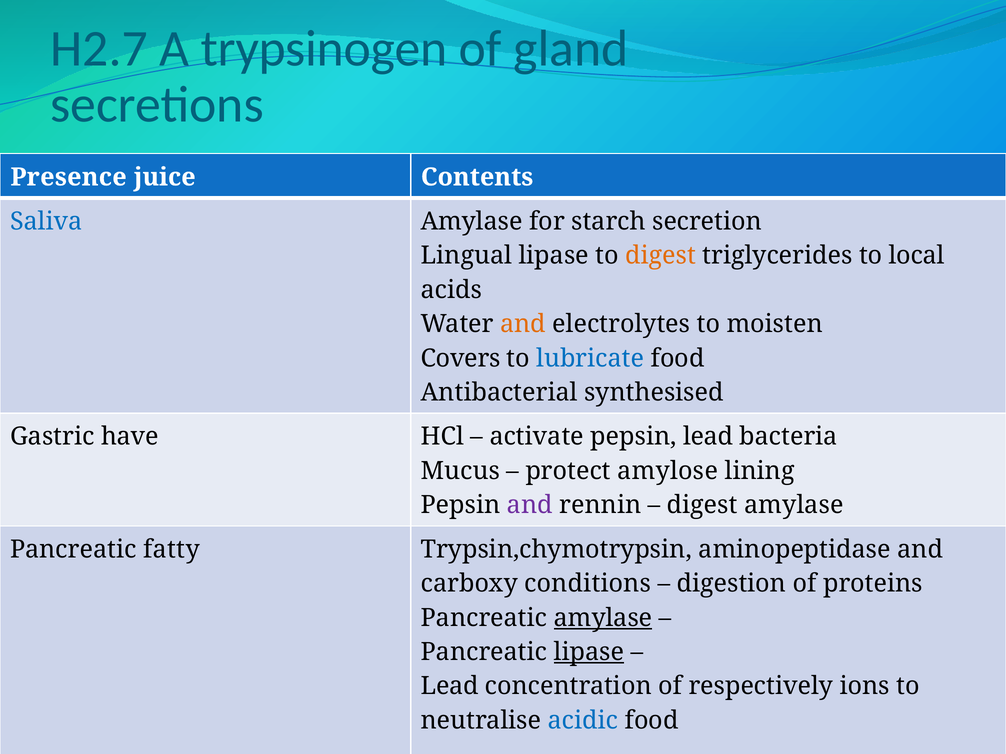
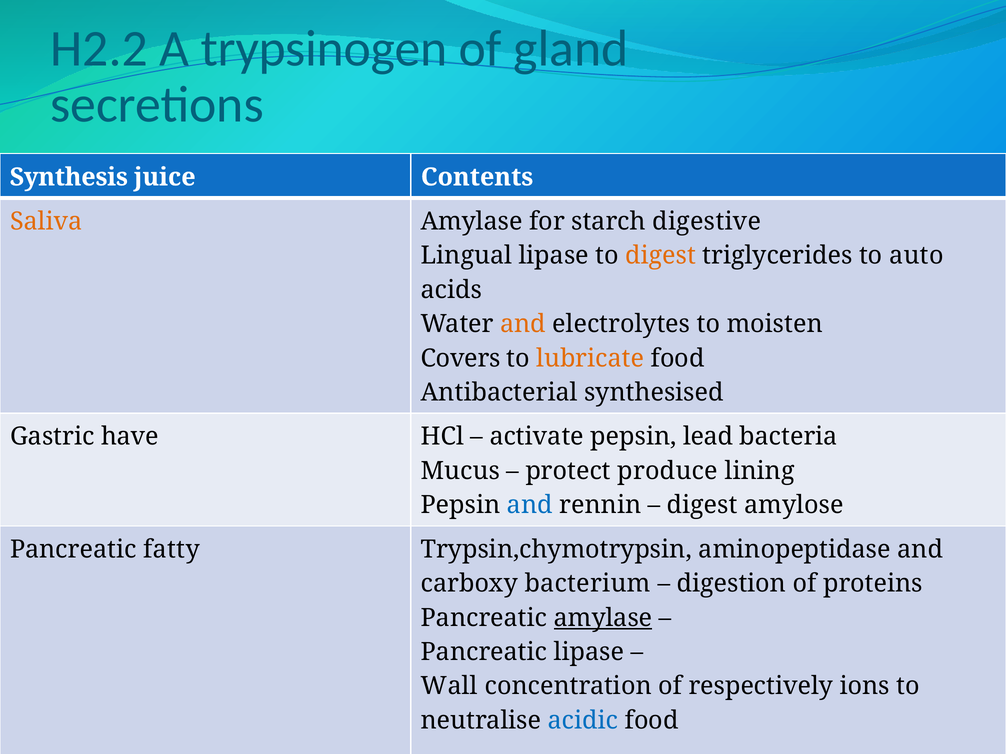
H2.7: H2.7 -> H2.2 (99, 49)
Presence: Presence -> Synthesis (69, 177)
Saliva colour: blue -> orange (46, 222)
secretion: secretion -> digestive (707, 222)
local: local -> auto (916, 256)
lubricate colour: blue -> orange (590, 358)
amylose: amylose -> produce (668, 471)
and colour: purple -> blue (530, 505)
digest amylase: amylase -> amylose (794, 505)
conditions: conditions -> bacterium (588, 584)
lipase underline: present -> none (589, 652)
Lead: Lead -> Wall (449, 687)
